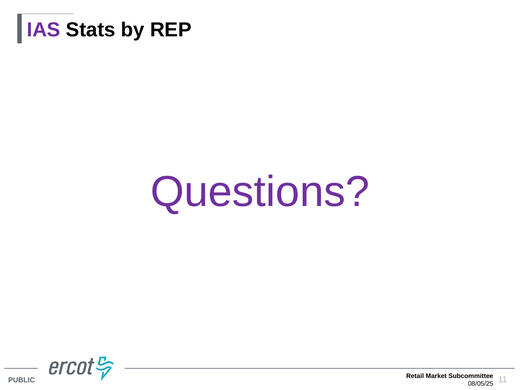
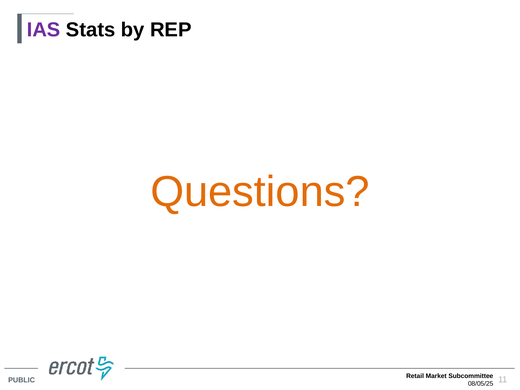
Questions colour: purple -> orange (260, 192)
